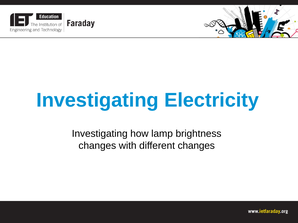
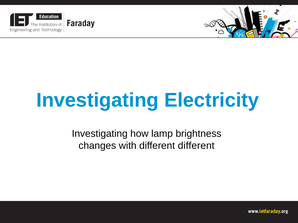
different changes: changes -> different (196, 146)
